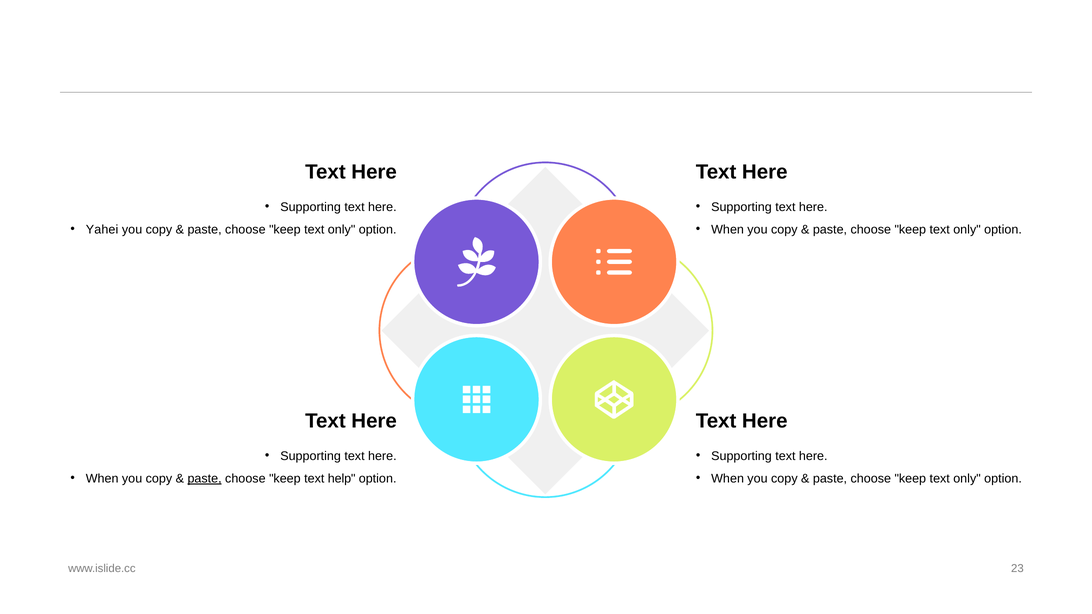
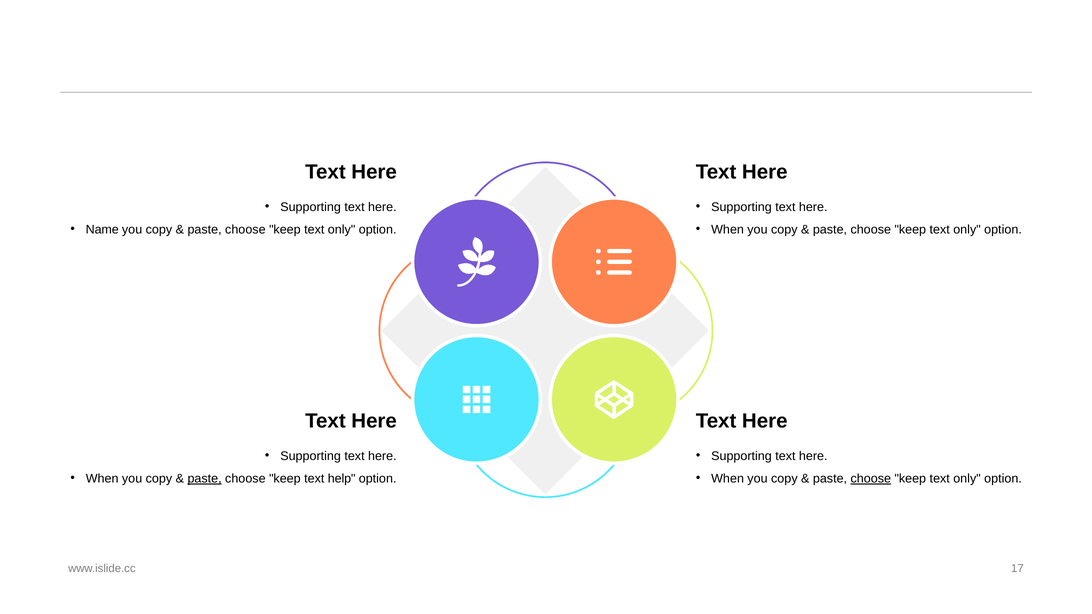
Yahei: Yahei -> Name (102, 230)
choose underline: none -> present (871, 479)
23: 23 -> 17 (1017, 569)
